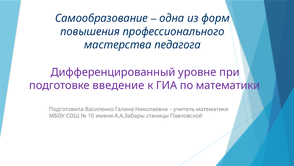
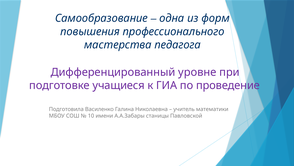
введение: введение -> учащиеся (119, 85)
по математики: математики -> проведение (228, 85)
